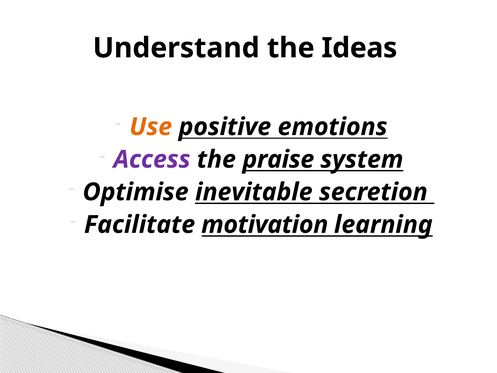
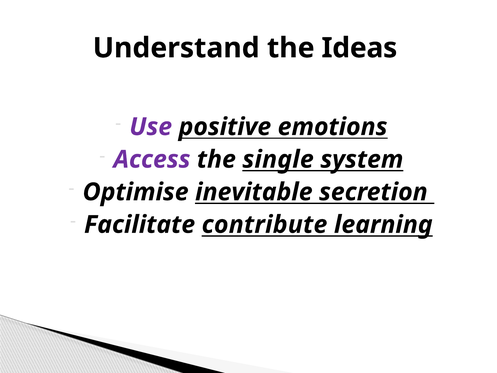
Use colour: orange -> purple (151, 127)
praise: praise -> single (278, 159)
motivation: motivation -> contribute (265, 225)
